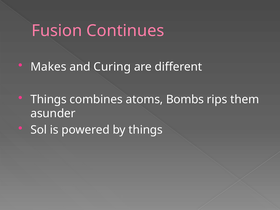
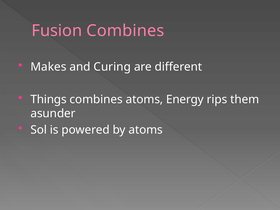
Fusion Continues: Continues -> Combines (125, 31)
Bombs: Bombs -> Energy (185, 100)
by things: things -> atoms (146, 130)
